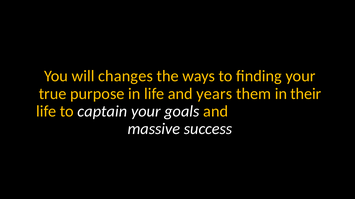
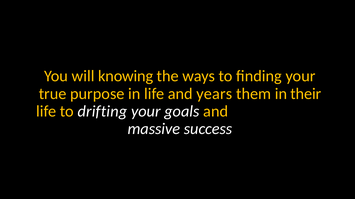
changes: changes -> knowing (126, 76)
captain: captain -> drifting (102, 112)
